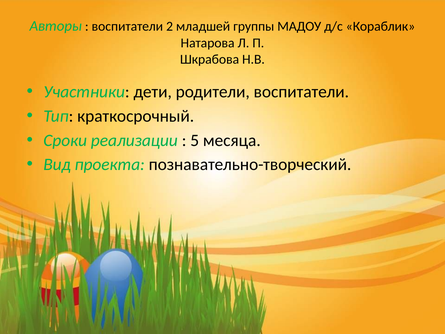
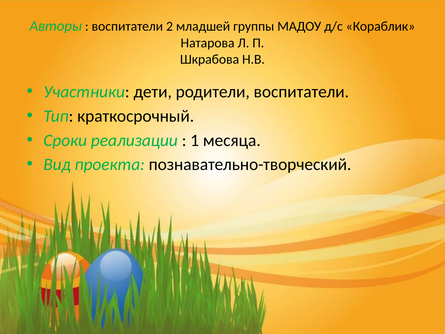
5: 5 -> 1 (195, 140)
